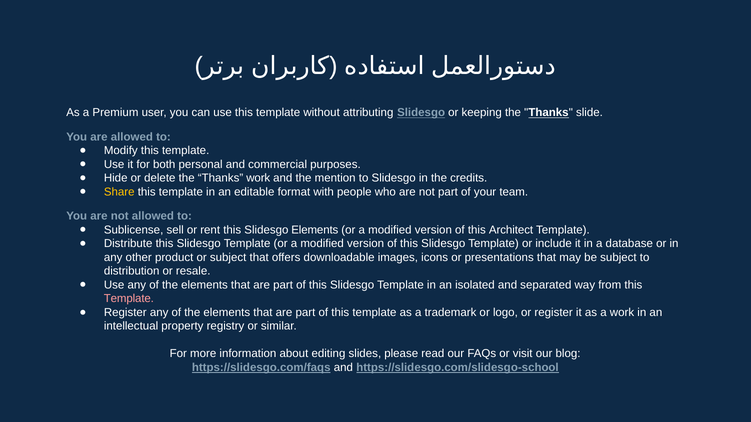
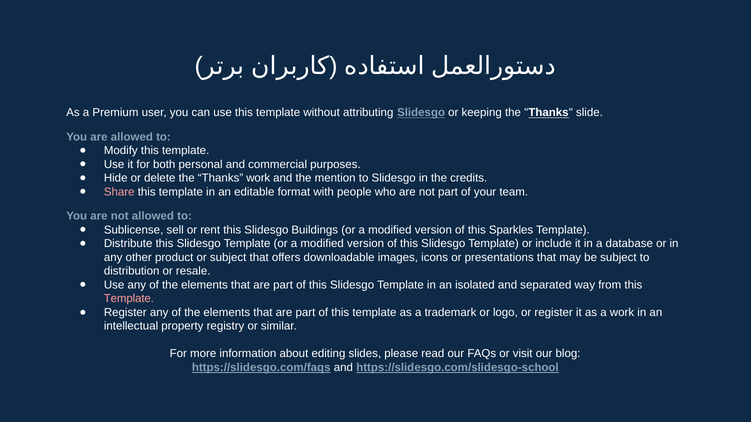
Share colour: yellow -> pink (119, 192)
Slidesgo Elements: Elements -> Buildings (315, 230)
Architect: Architect -> Sparkles (511, 230)
